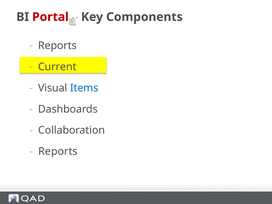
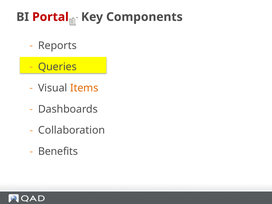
Current: Current -> Queries (57, 67)
Items colour: blue -> orange (84, 88)
Reports: Reports -> Benefits (58, 151)
